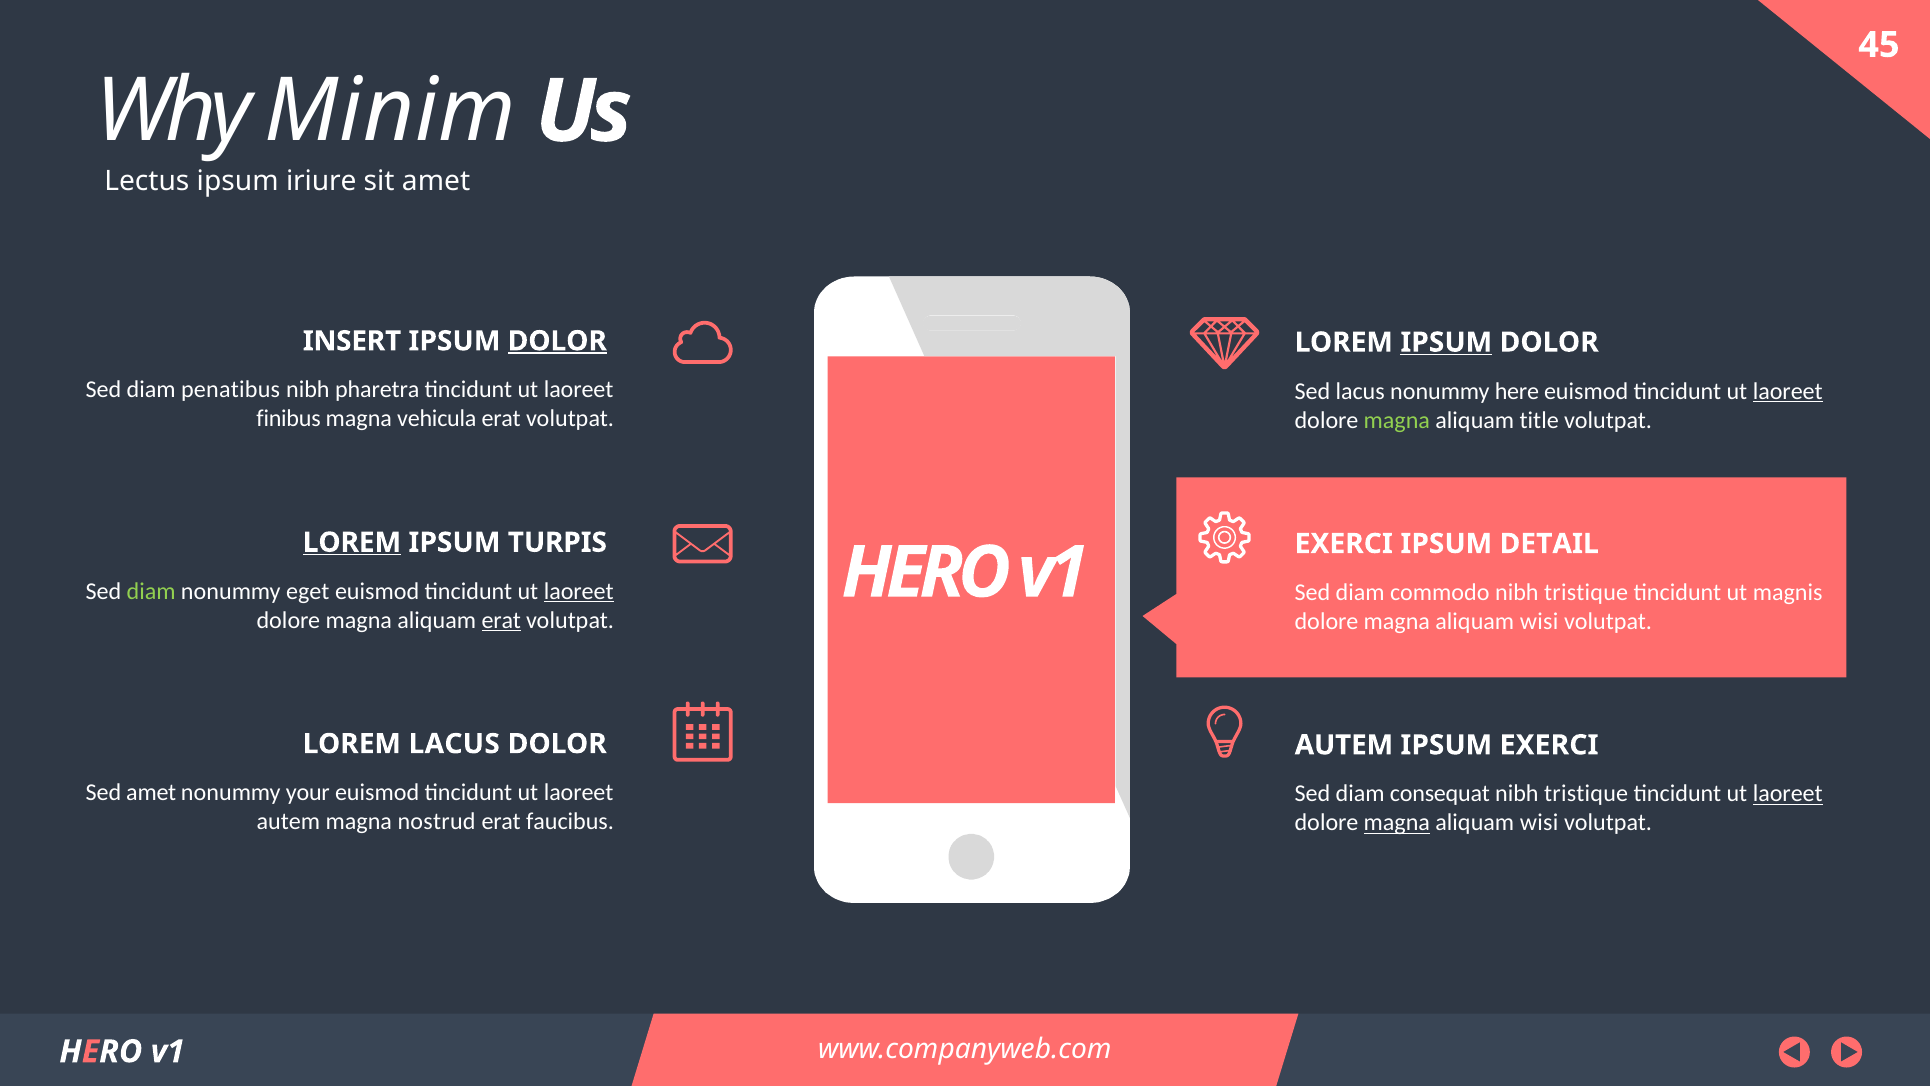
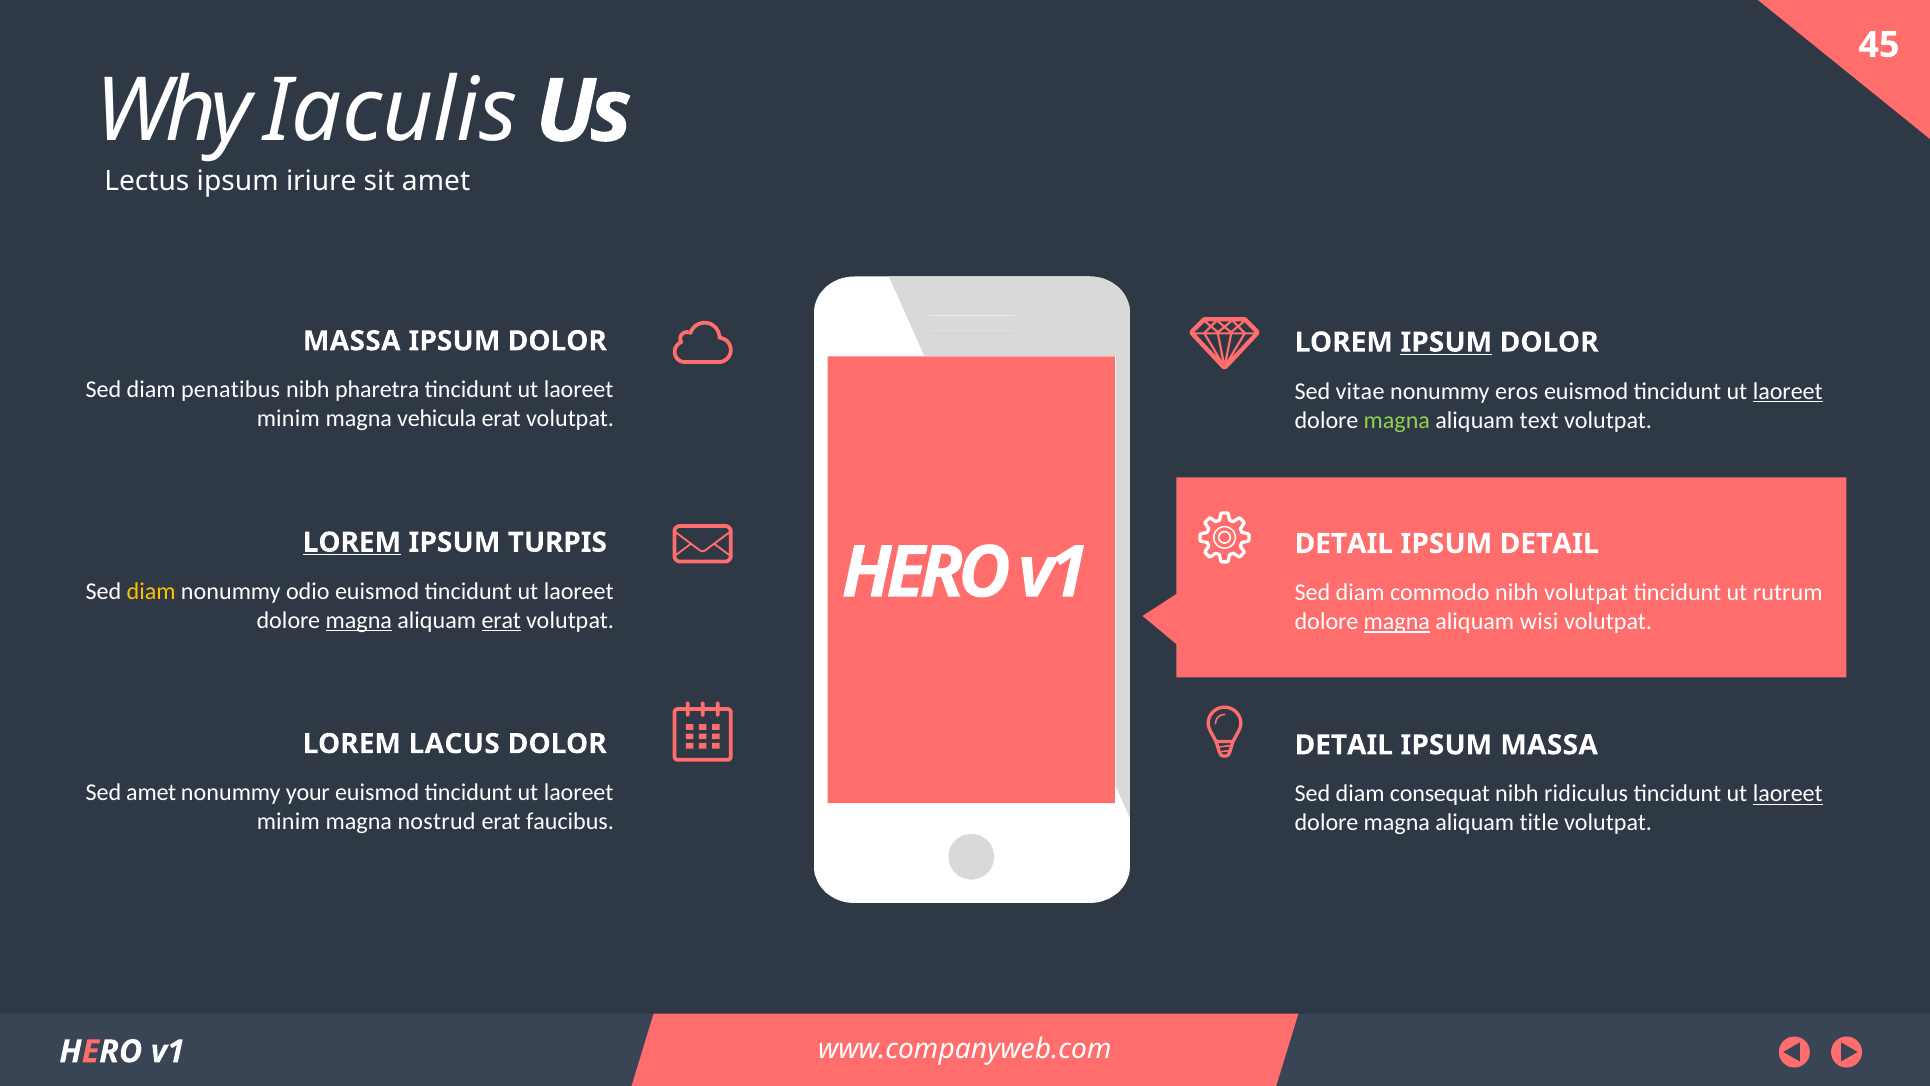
Minim: Minim -> Iaculis (391, 112)
INSERT: INSERT -> MASSA (352, 341)
DOLOR underline: present -> none (557, 341)
Sed lacus: lacus -> vitae (1360, 391)
here: here -> eros (1517, 391)
finibus: finibus -> minim (288, 419)
title: title -> text (1539, 420)
EXERCI: EXERCI -> DETAIL (1344, 544)
diam colour: light green -> yellow (151, 591)
eget: eget -> odio (308, 591)
laoreet underline: present -> none (579, 591)
tristique: tristique -> volutpat (1586, 592)
magnis: magnis -> rutrum (1788, 592)
magna underline: none -> present (359, 620)
magna underline: none -> present (1397, 621)
AUTEM: AUTEM -> DETAIL (1344, 745)
IPSUM EXERCI: EXERCI -> MASSA (1549, 745)
tristique: tristique -> ridiculus (1586, 794)
autem: autem -> minim (288, 821)
magna underline: present -> none (1397, 823)
wisi: wisi -> title (1539, 823)
